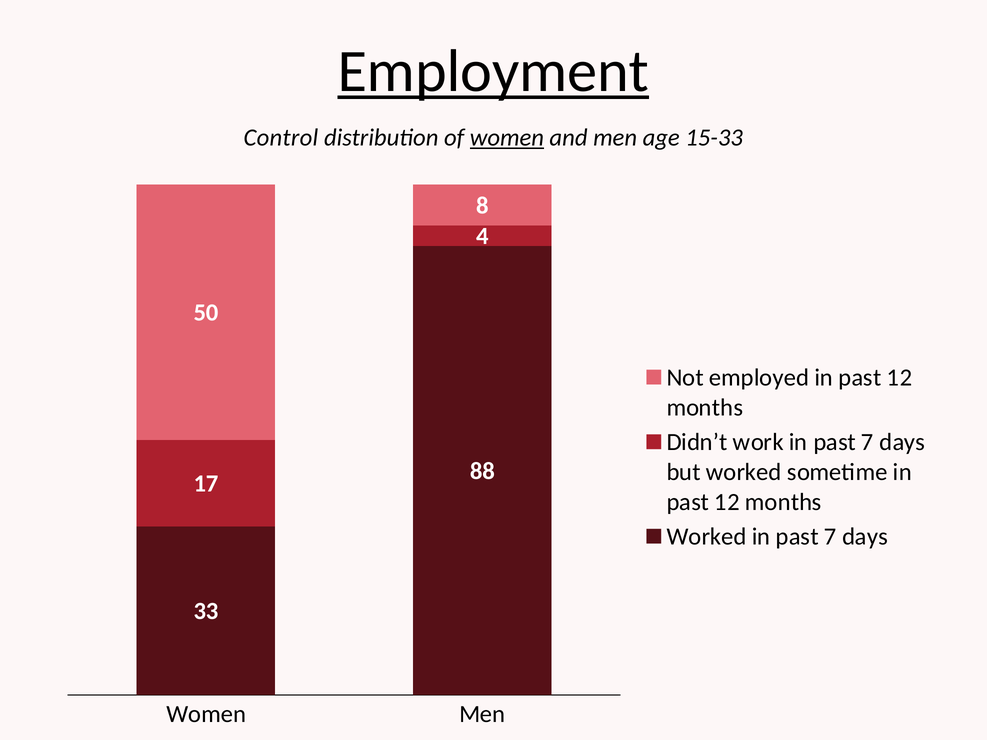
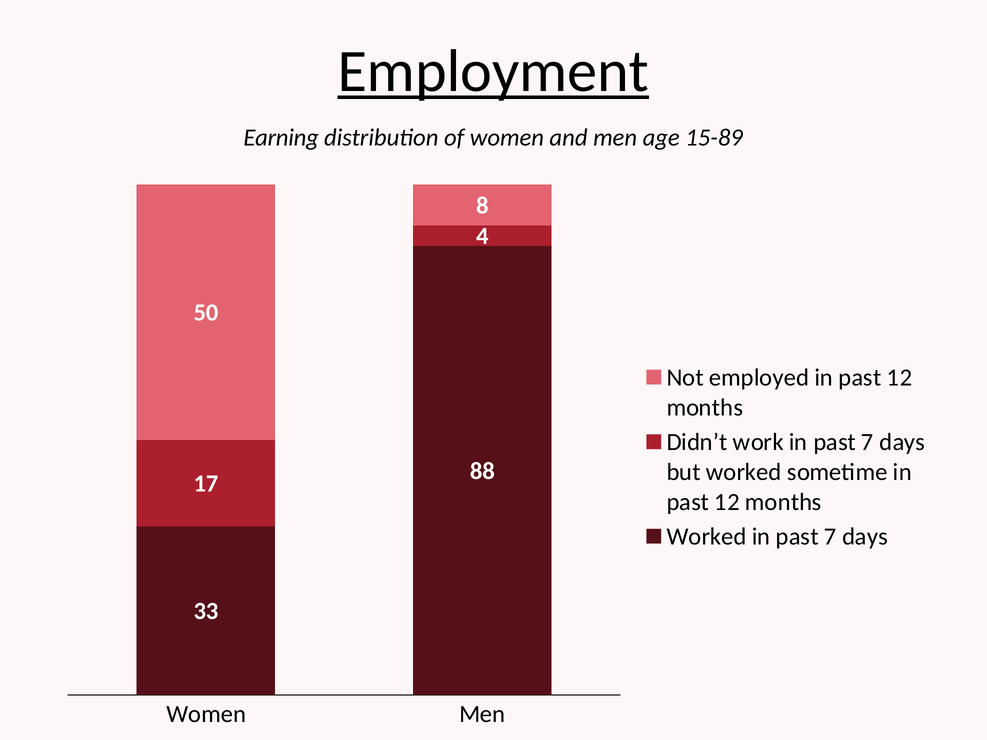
Control: Control -> Earning (281, 137)
women underline: present -> none (507, 137)
15-33: 15-33 -> 15-89 (714, 137)
